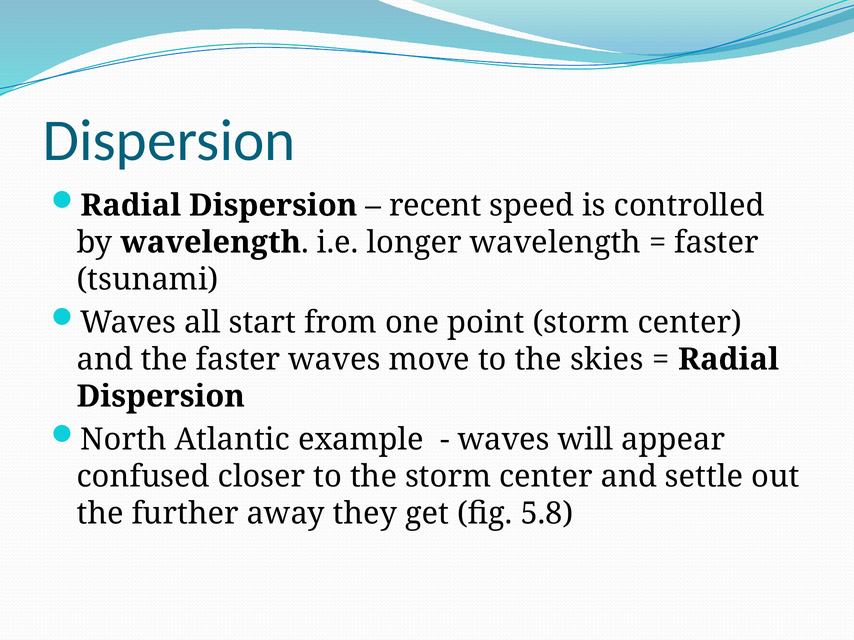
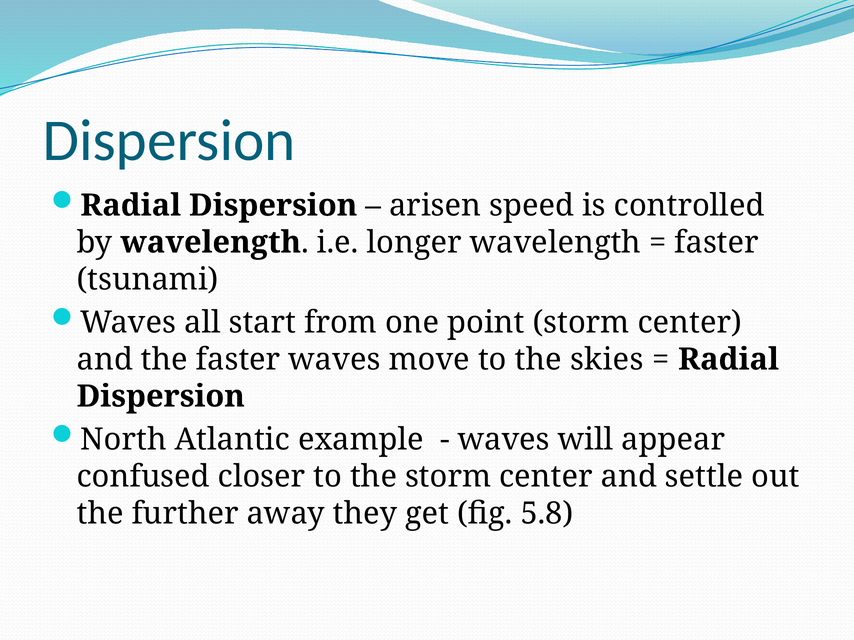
recent: recent -> arisen (435, 206)
